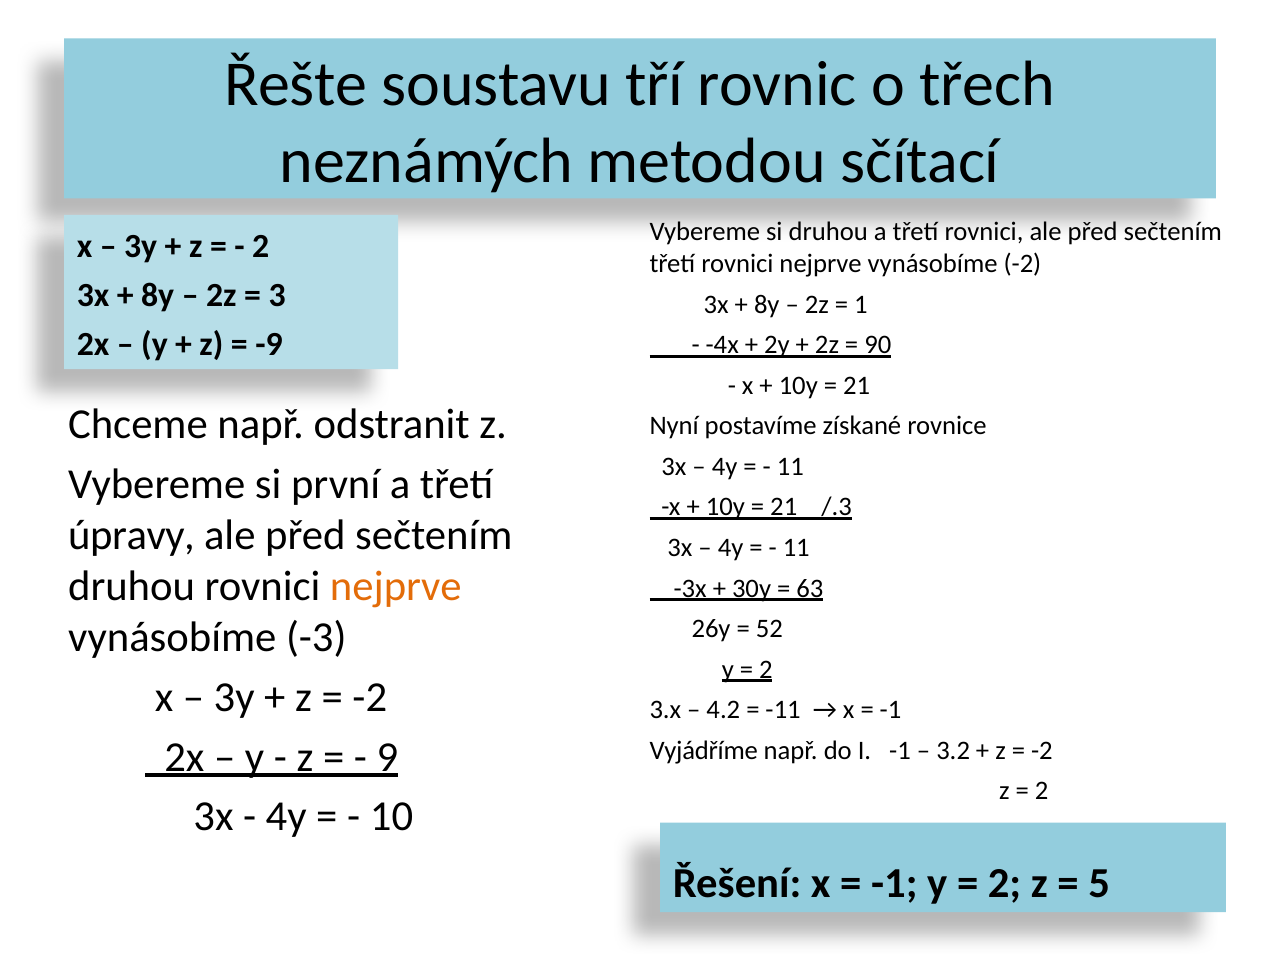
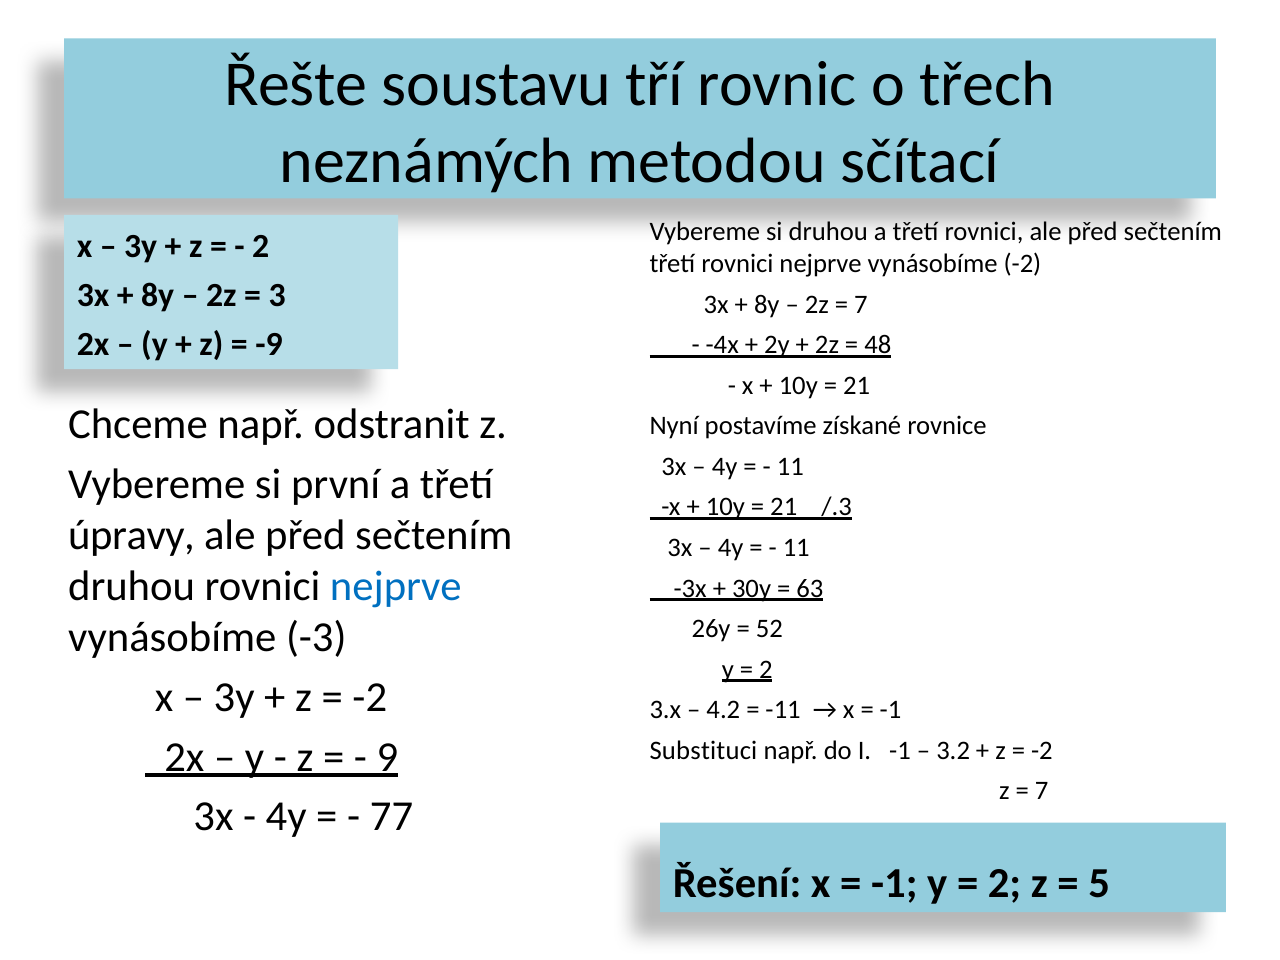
1: 1 -> 7 (861, 305)
90: 90 -> 48 (878, 345)
nejprve colour: orange -> blue (396, 586)
Vyjádříme: Vyjádříme -> Substituci (703, 750)
2: 2 -> 7 (1042, 791)
10: 10 -> 77 (392, 817)
